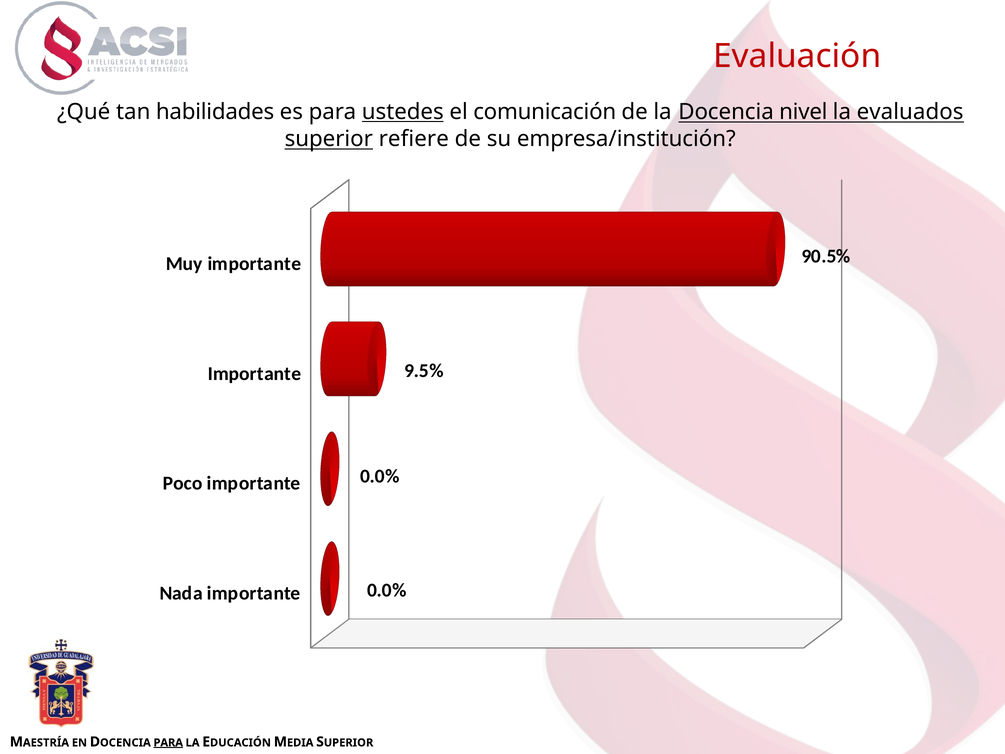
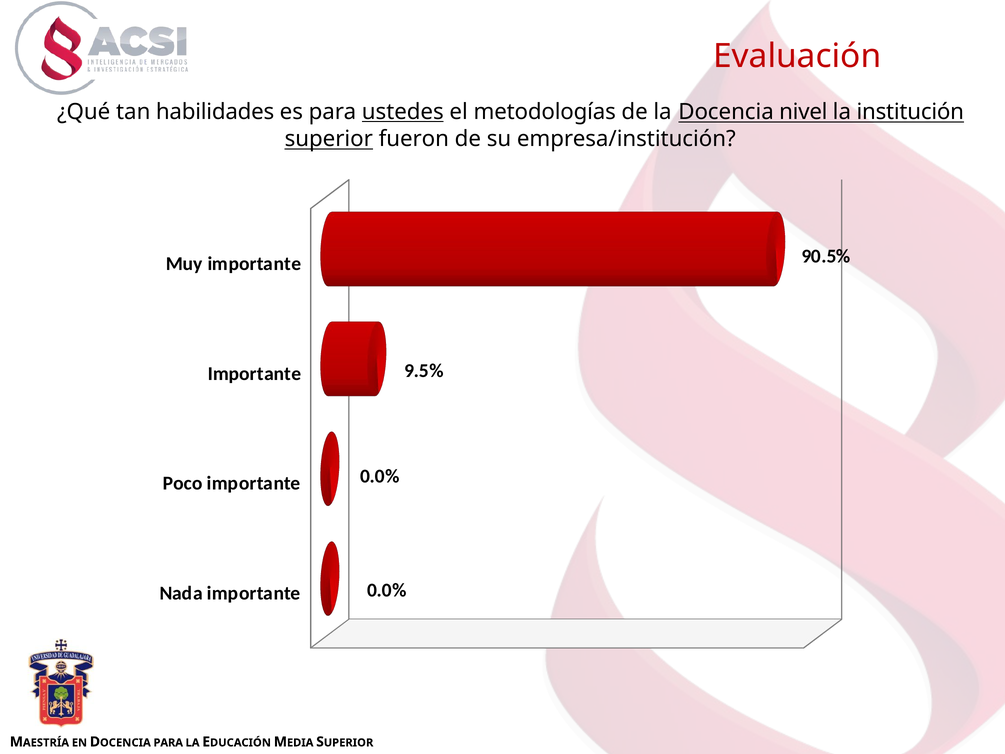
comunicación: comunicación -> metodologías (545, 112)
evaluados: evaluados -> institución (910, 112)
refiere: refiere -> fueron (414, 139)
PARA underline: present -> none (168, 742)
